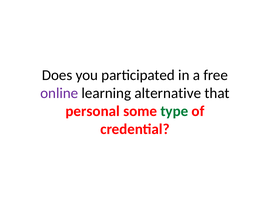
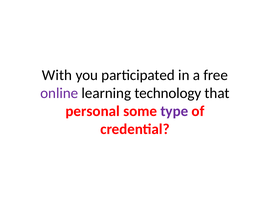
Does: Does -> With (57, 75)
alternative: alternative -> technology (168, 93)
type colour: green -> purple (174, 111)
